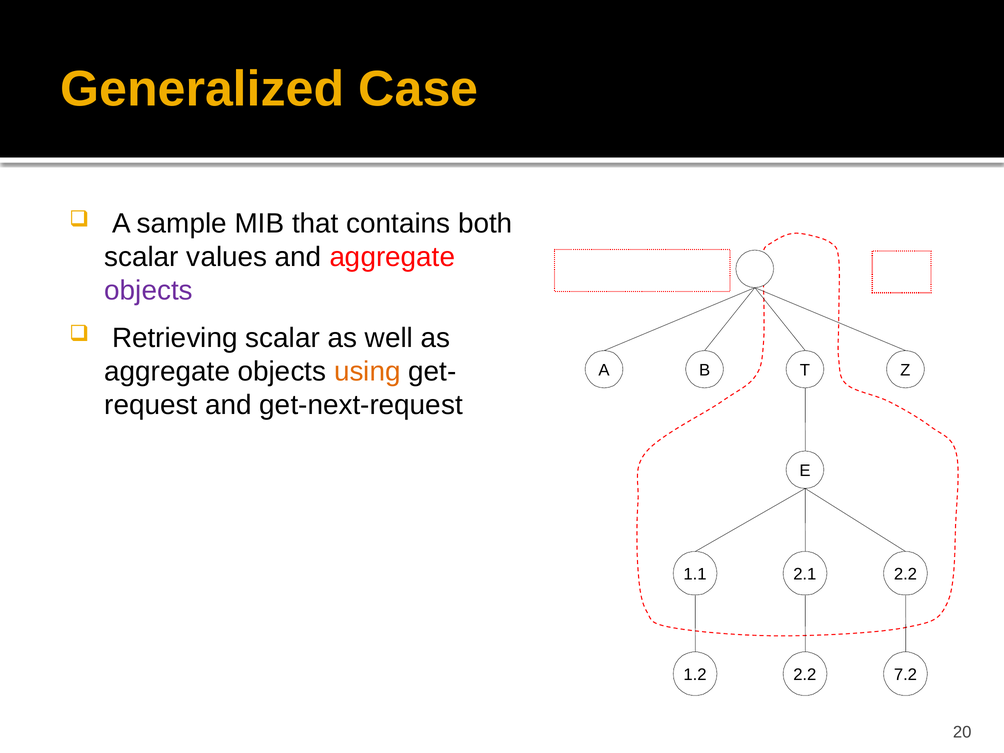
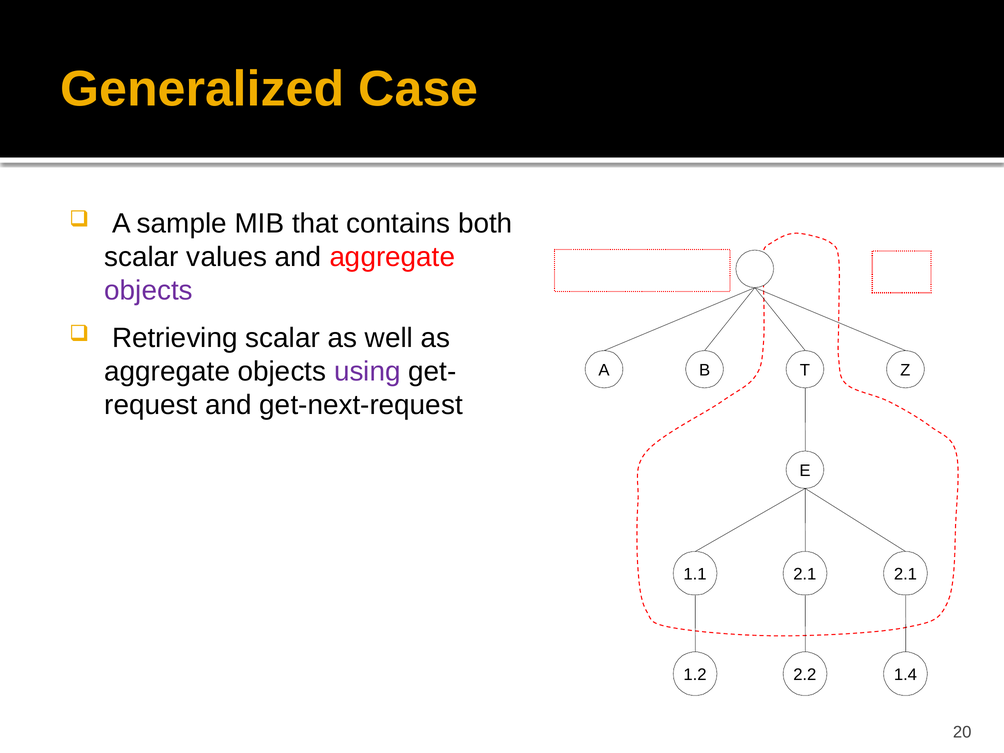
using colour: orange -> purple (367, 372)
2.1 2.2: 2.2 -> 2.1 (905, 574)
7.2: 7.2 -> 1.4 (905, 675)
